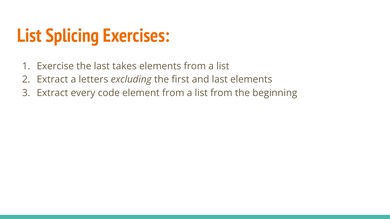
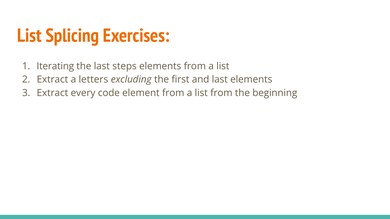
Exercise: Exercise -> Iterating (55, 66)
takes: takes -> steps (125, 66)
